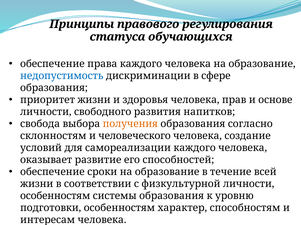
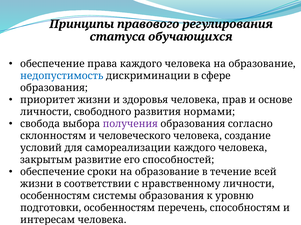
напитков: напитков -> нормами (209, 112)
получения colour: orange -> purple (130, 124)
оказывает: оказывает -> закрытым (46, 160)
физкультурной: физкультурной -> нравственному (181, 184)
характер: характер -> перечень (182, 209)
